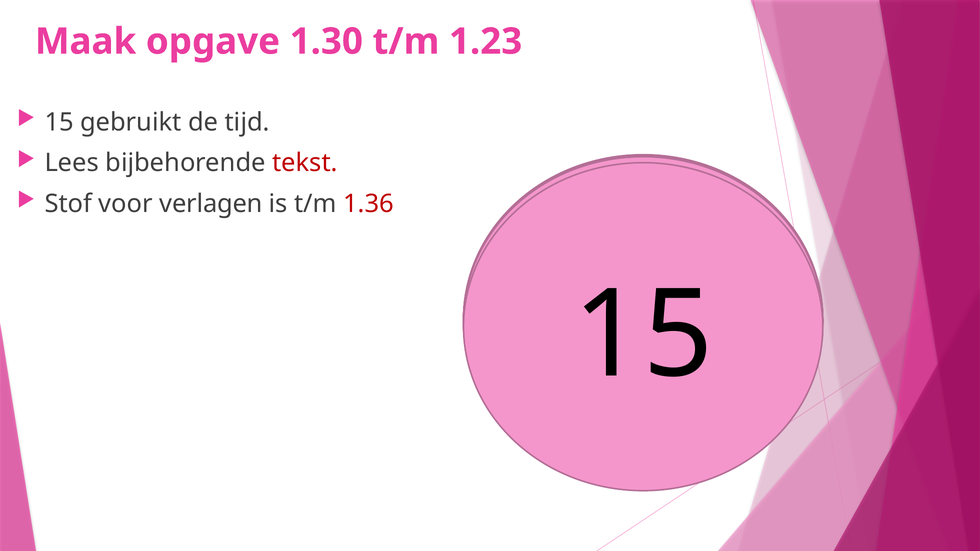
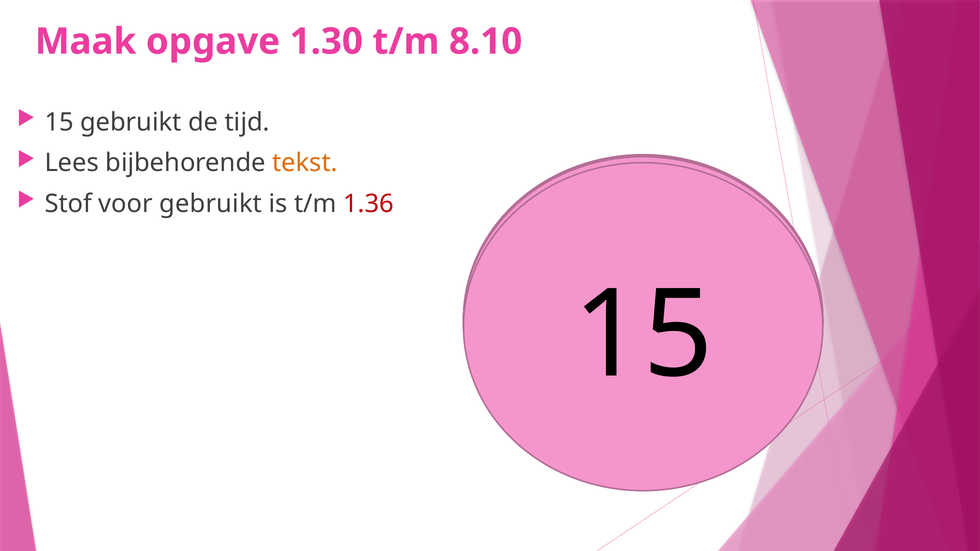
1.23: 1.23 -> 8.10 (486, 42)
tekst colour: red -> orange (305, 163)
voor verlagen: verlagen -> gebruikt (211, 204)
